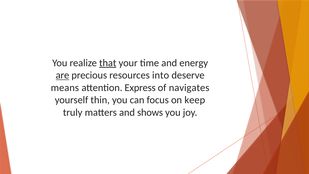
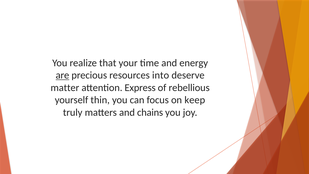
that underline: present -> none (108, 63)
means: means -> matter (65, 88)
navigates: navigates -> rebellious (189, 88)
shows: shows -> chains (150, 112)
